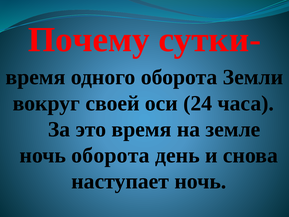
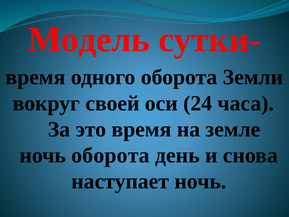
Почему: Почему -> Модель (89, 40)
